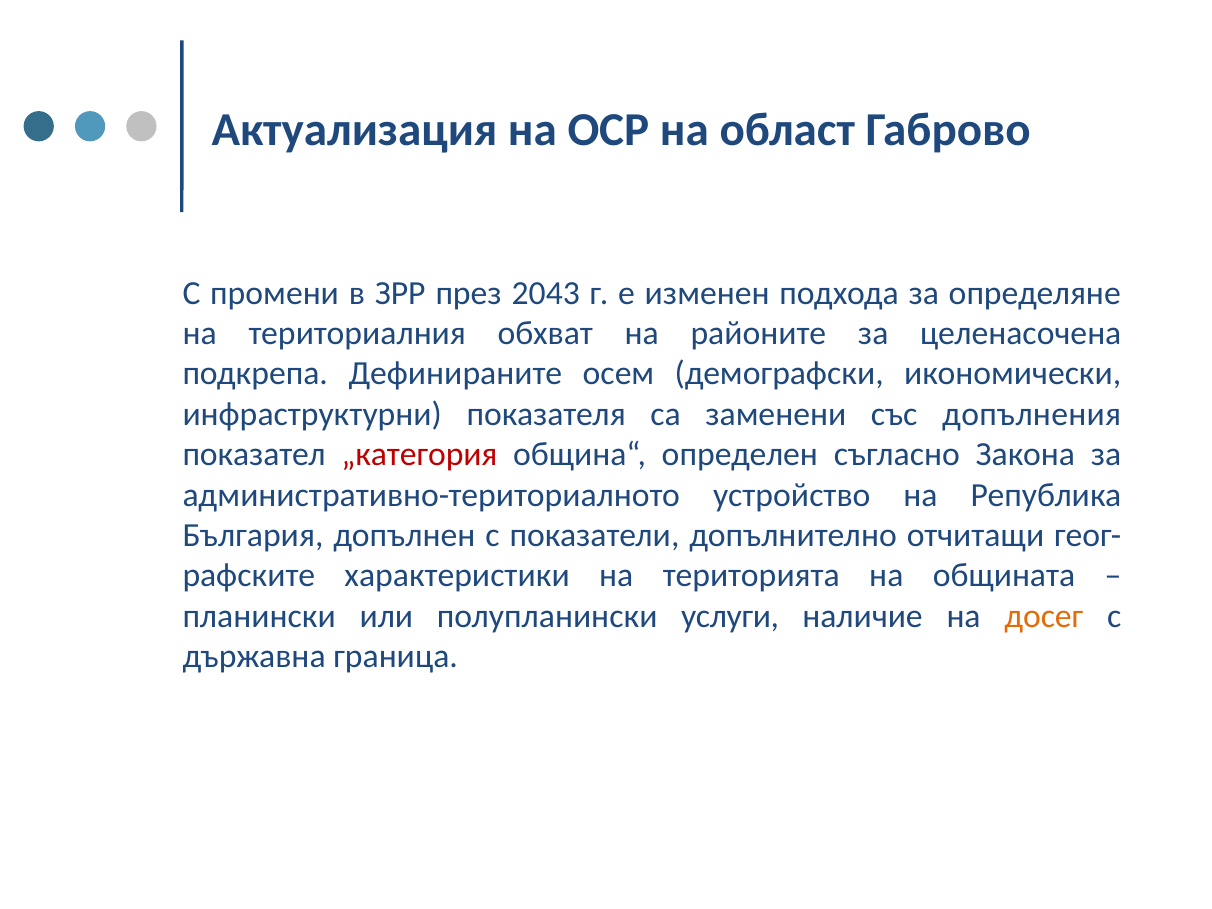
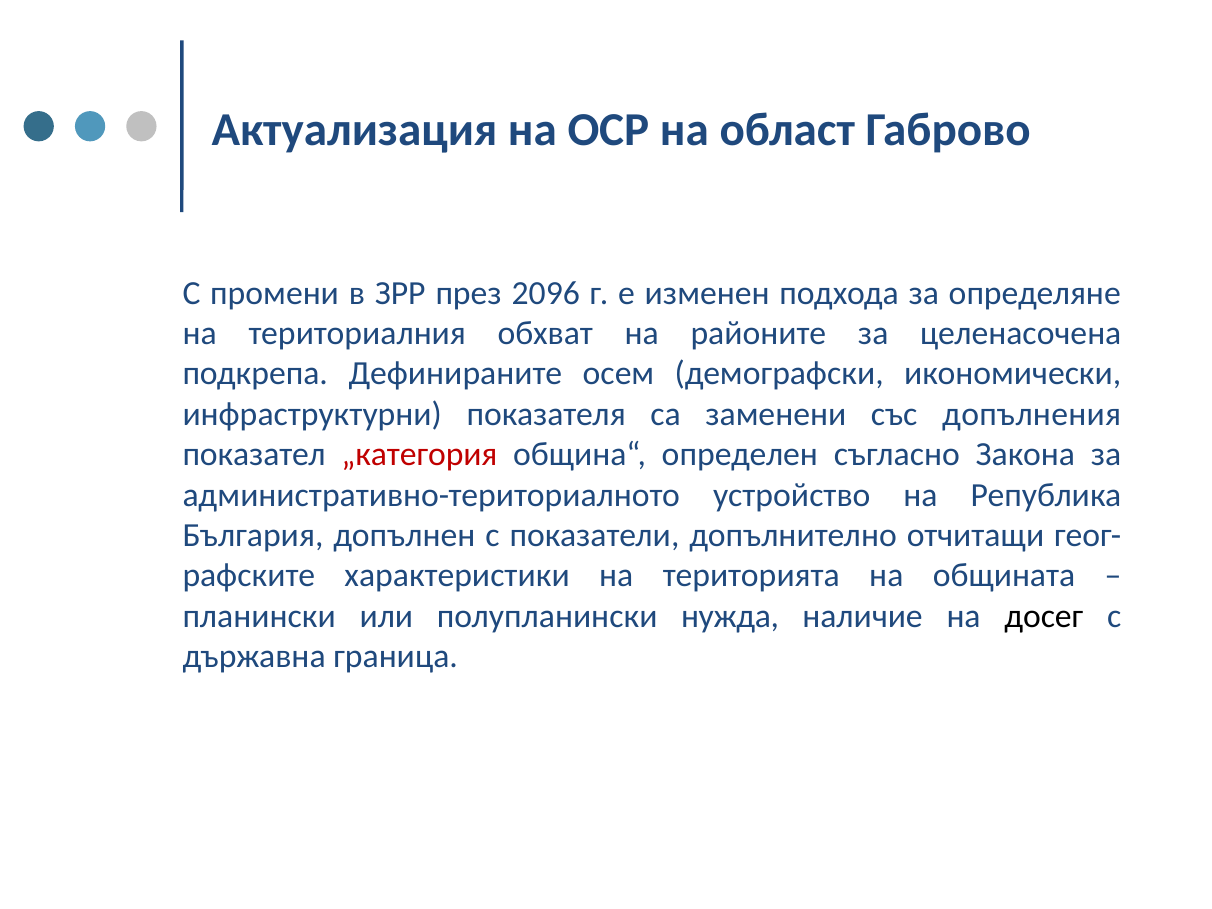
2043: 2043 -> 2096 (546, 293)
услуги: услуги -> нужда (730, 616)
досег colour: orange -> black (1044, 616)
